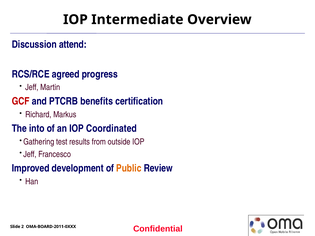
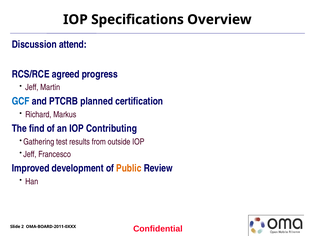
Intermediate: Intermediate -> Specifications (137, 20)
GCF colour: red -> blue (21, 101)
benefits: benefits -> planned (97, 101)
into: into -> find (37, 129)
Coordinated: Coordinated -> Contributing (111, 129)
